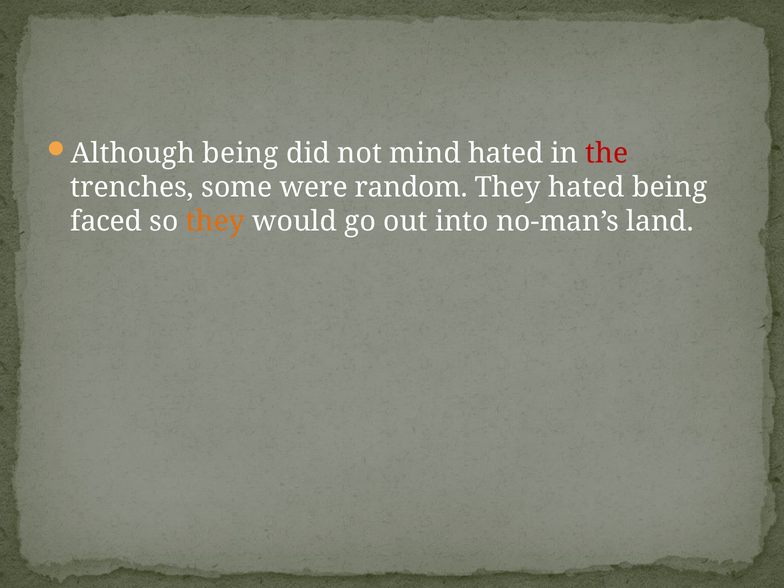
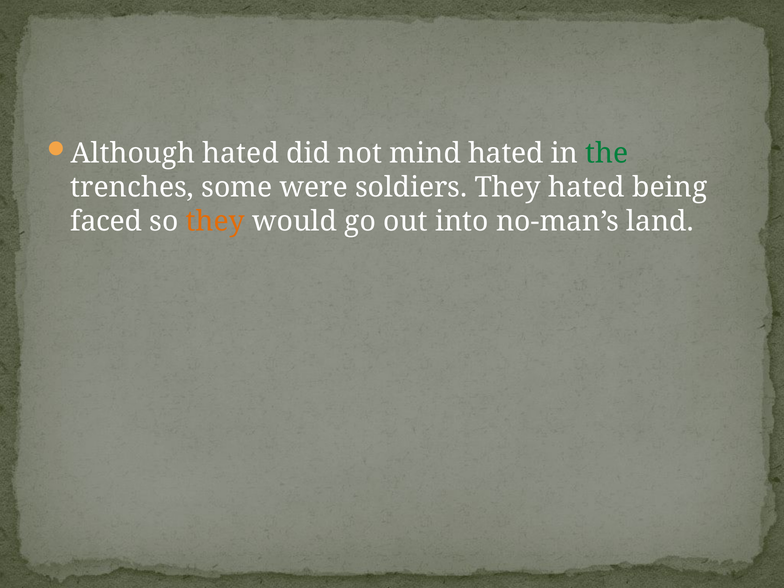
Although being: being -> hated (241, 153)
the colour: red -> green (607, 153)
random: random -> soldiers (411, 187)
